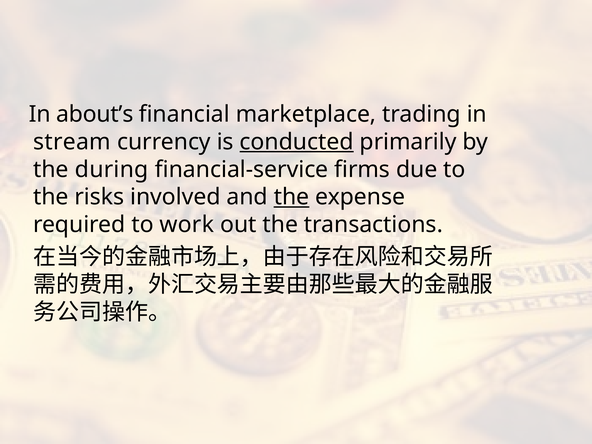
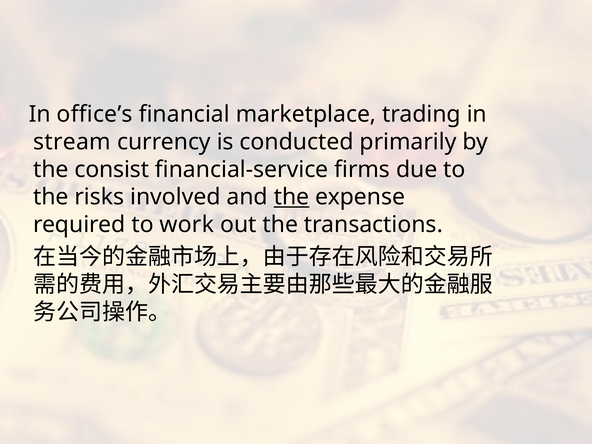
about’s: about’s -> office’s (95, 114)
conducted underline: present -> none (297, 142)
during: during -> consist (112, 169)
